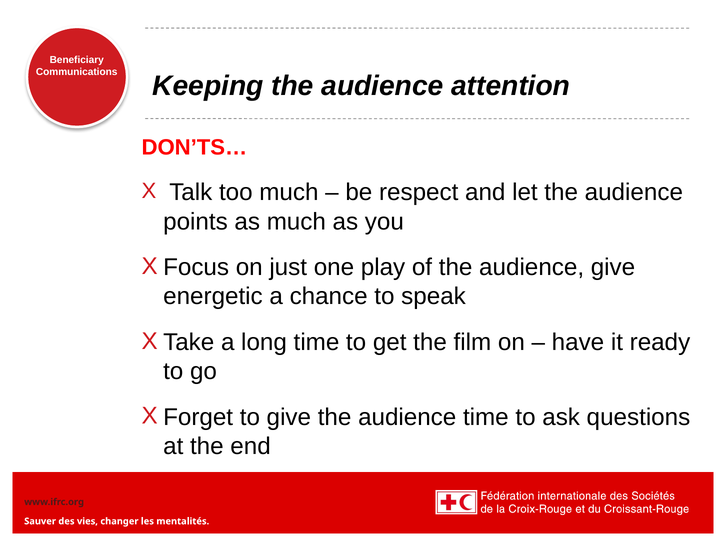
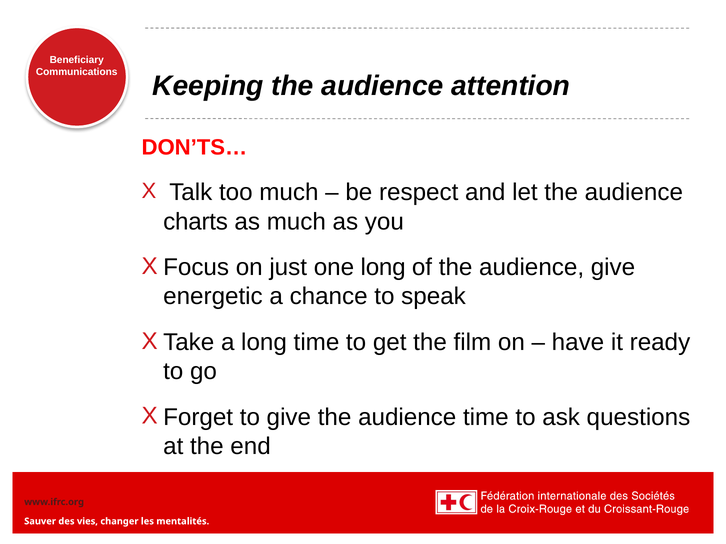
points: points -> charts (196, 222)
one play: play -> long (383, 268)
